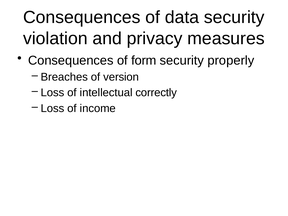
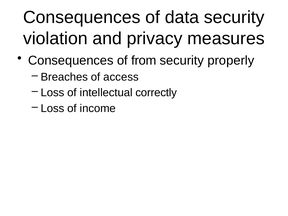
form: form -> from (144, 60)
version: version -> access (121, 77)
